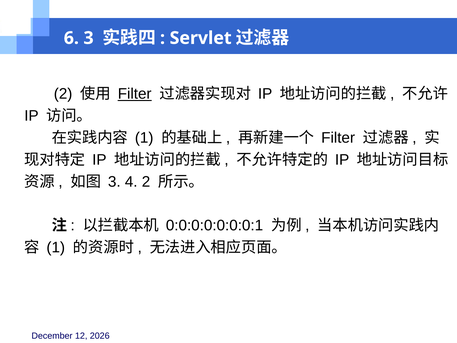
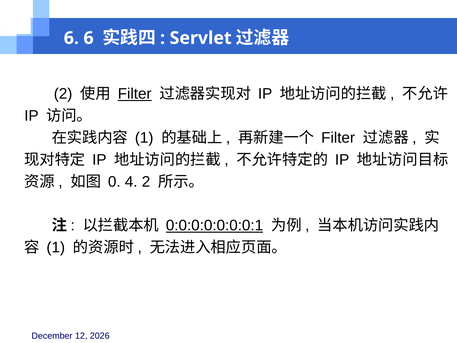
6 3: 3 -> 6 (89, 38)
3: 3 -> 0 (114, 182)
0:0:0:0:0:0:0:1 underline: none -> present (215, 225)
